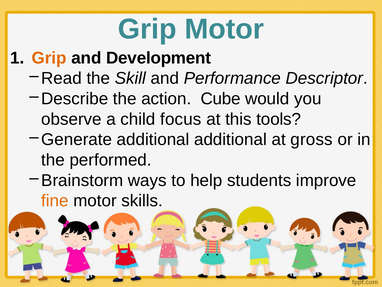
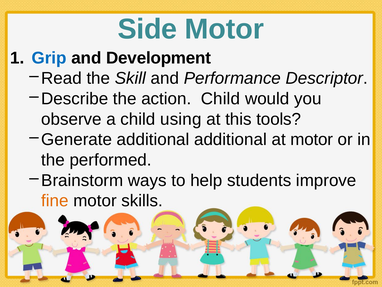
Grip: Grip -> Side (147, 29)
Grip colour: orange -> blue (49, 58)
action Cube: Cube -> Child (220, 99)
focus: focus -> using (181, 119)
at gross: gross -> motor (312, 139)
